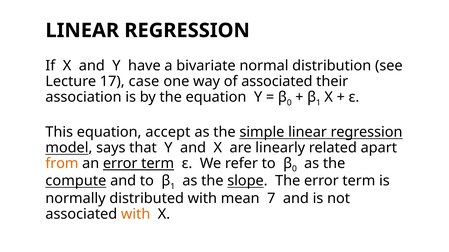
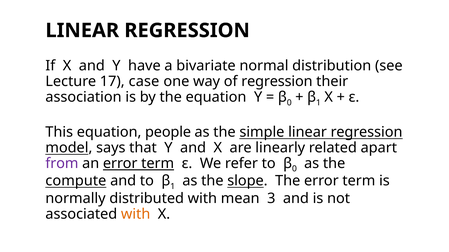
of associated: associated -> regression (277, 82)
accept: accept -> people (168, 132)
from colour: orange -> purple (62, 164)
7: 7 -> 3 (271, 199)
